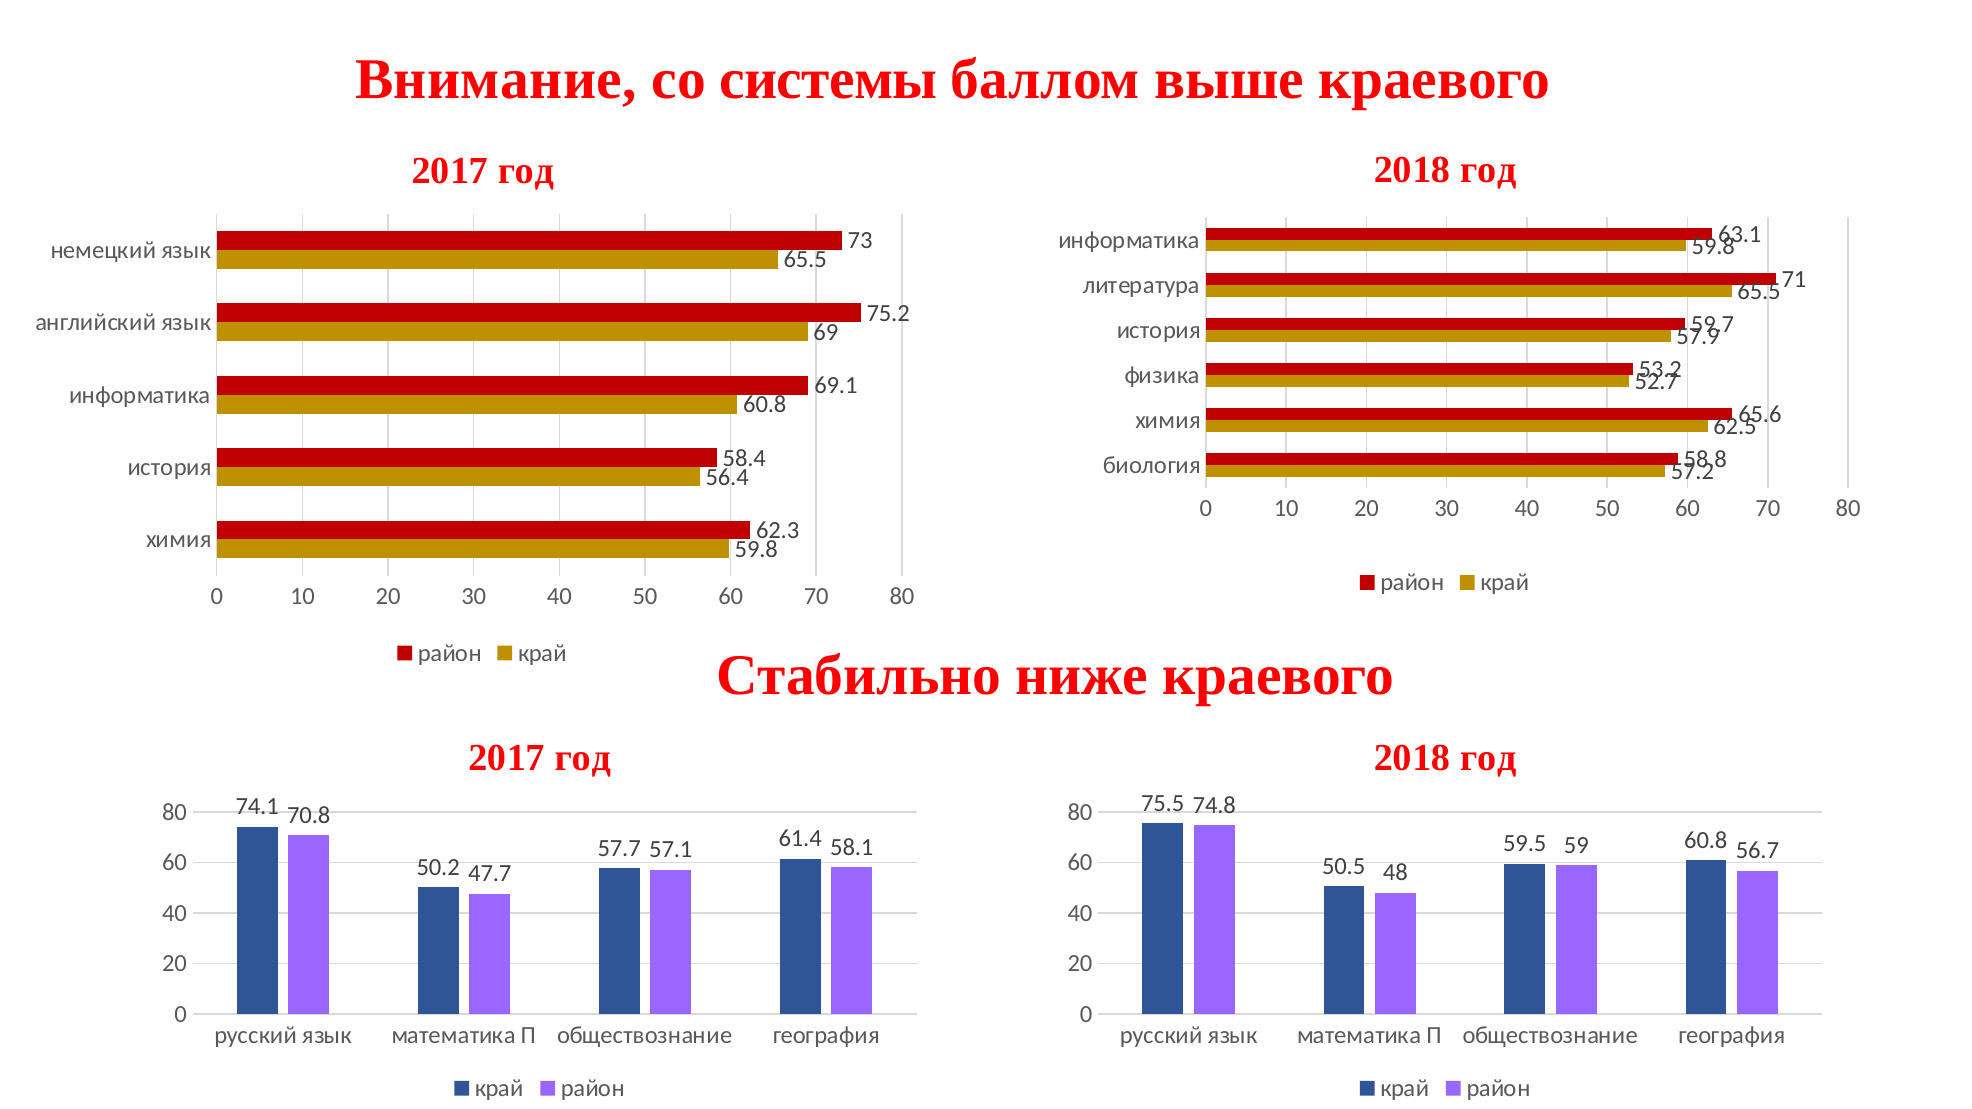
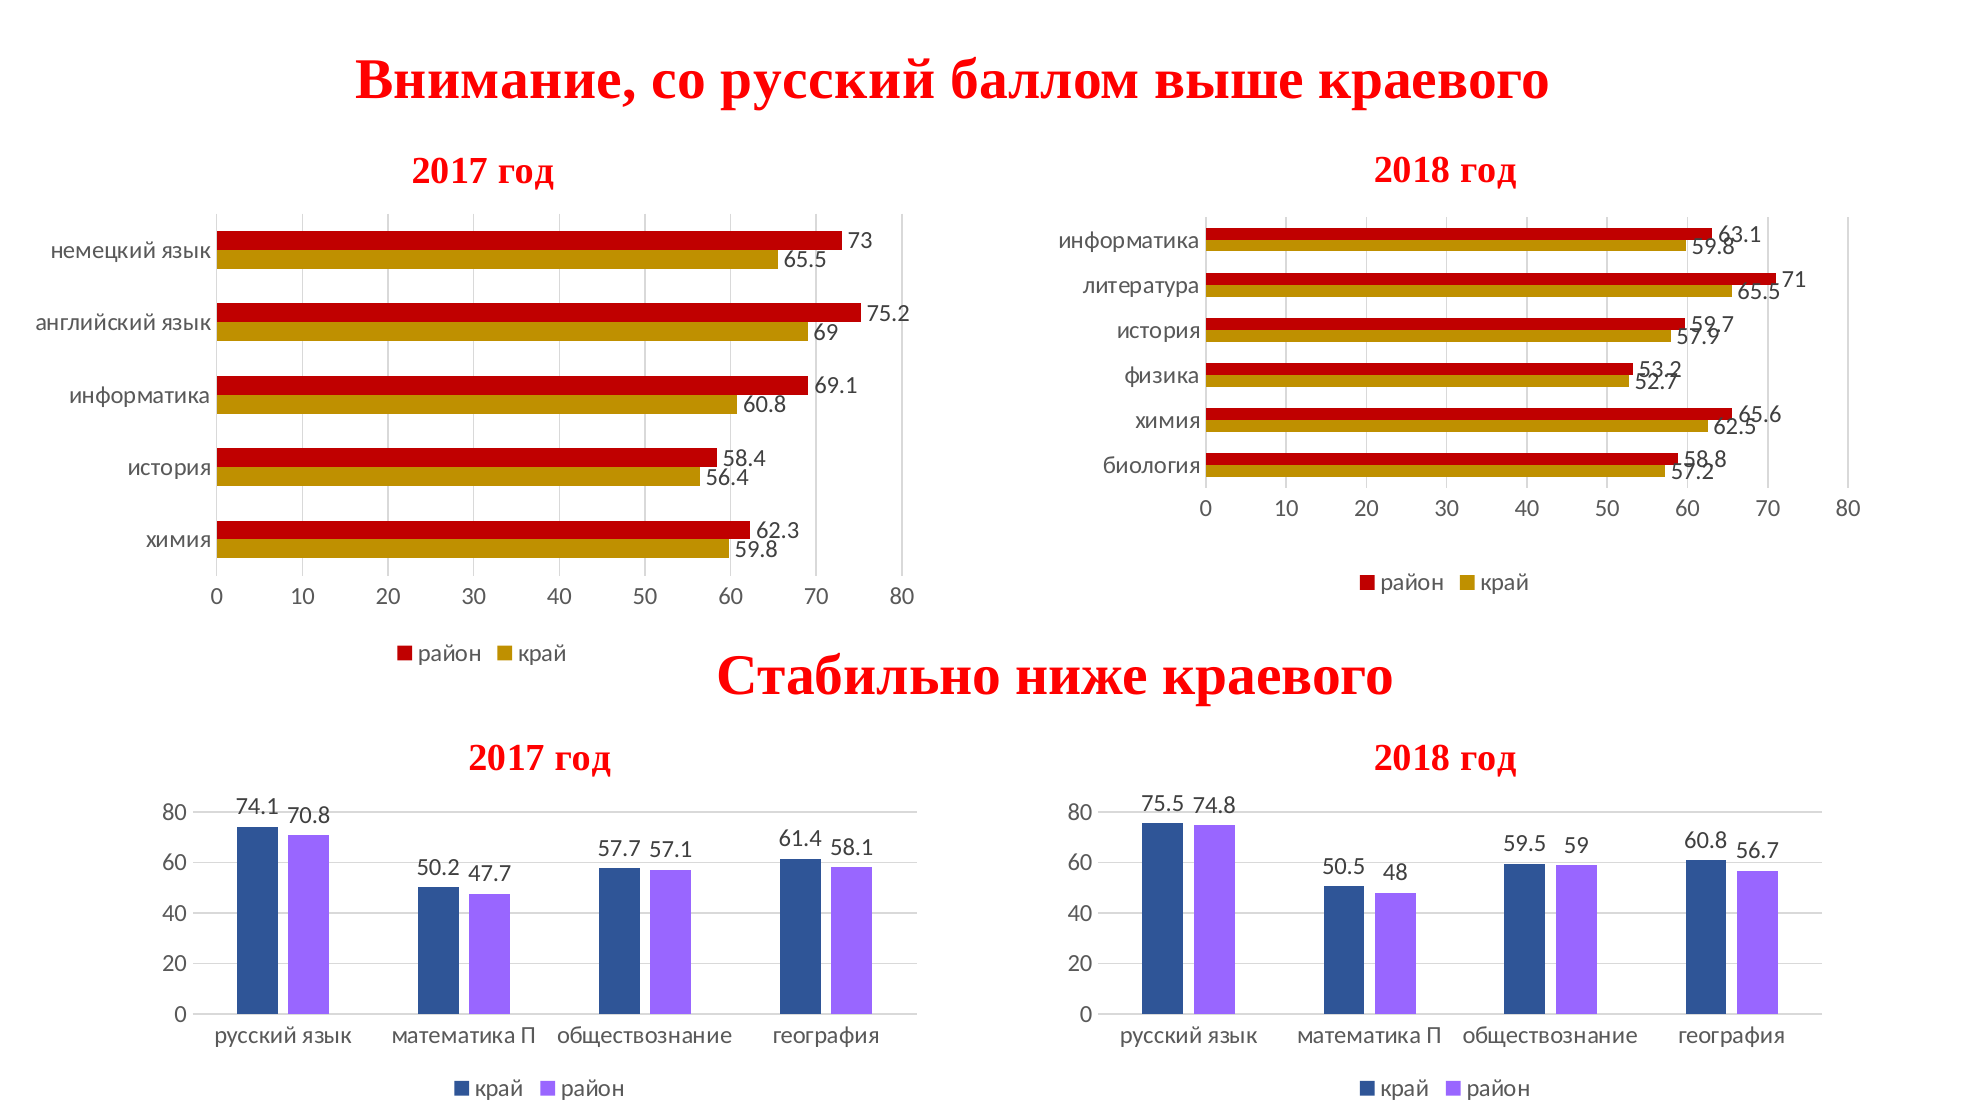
со системы: системы -> русский (828, 80)
